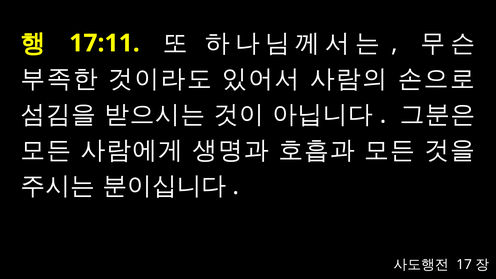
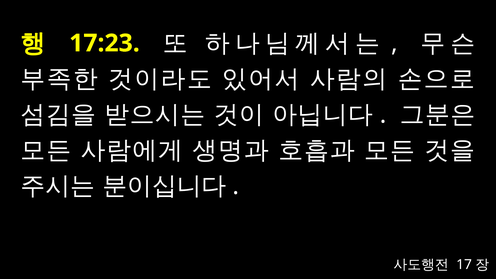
17:11: 17:11 -> 17:23 (104, 43)
